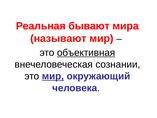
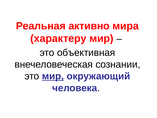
бывают: бывают -> активно (89, 26)
называют: называют -> характеру (58, 38)
объективная underline: present -> none (86, 53)
